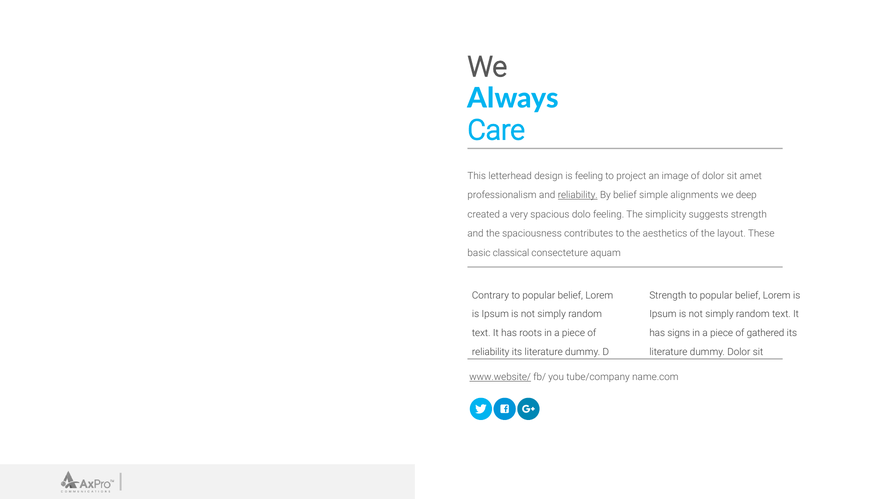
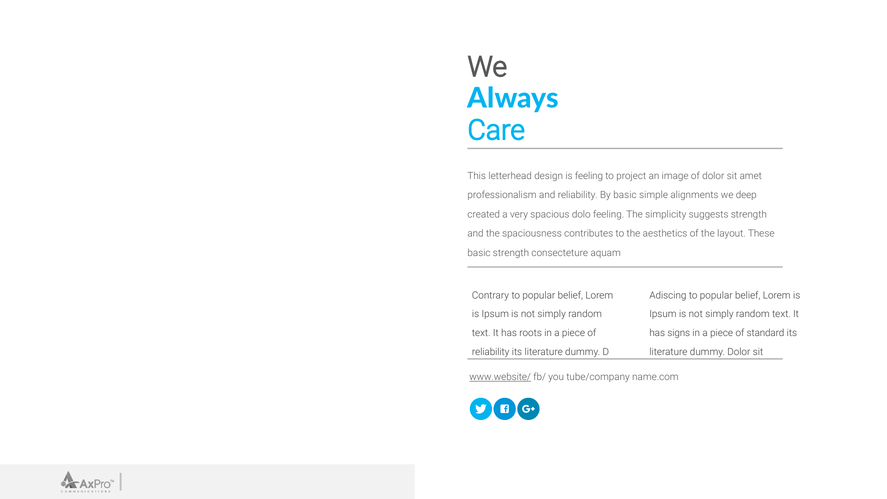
reliability underline: present -> none (578, 195)
By belief: belief -> basic (625, 195)
basic classical: classical -> strength (511, 253)
Strength: Strength -> Adiscing (668, 295)
gathered: gathered -> standard (766, 333)
